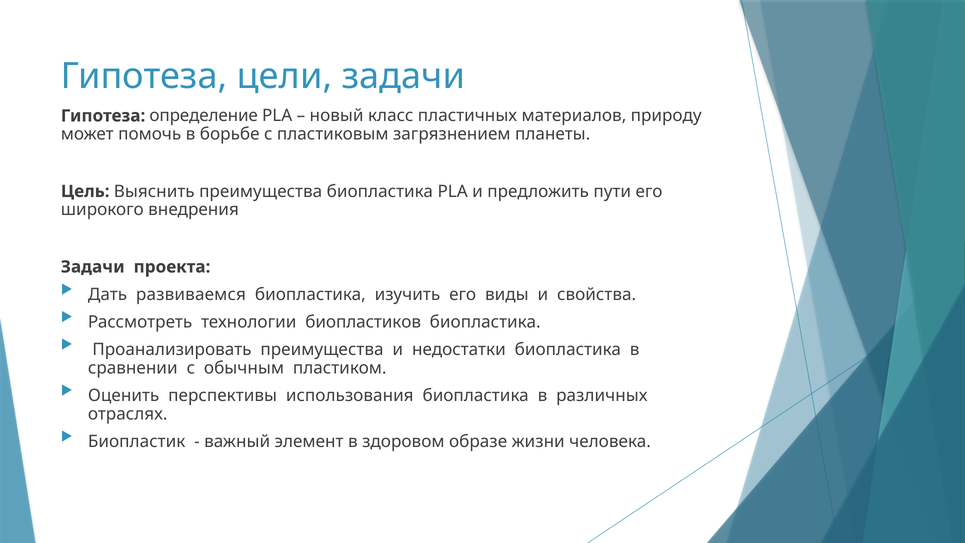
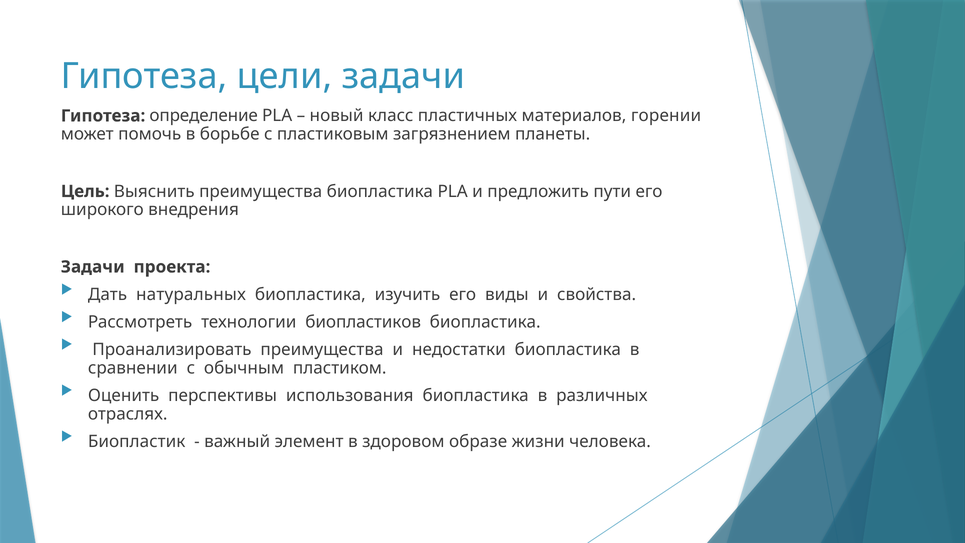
природу: природу -> горении (666, 116)
развиваемся: развиваемся -> натуральных (191, 294)
